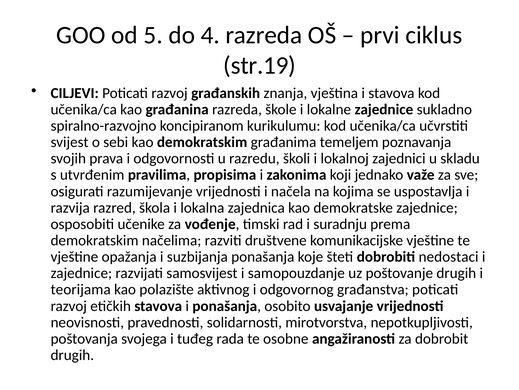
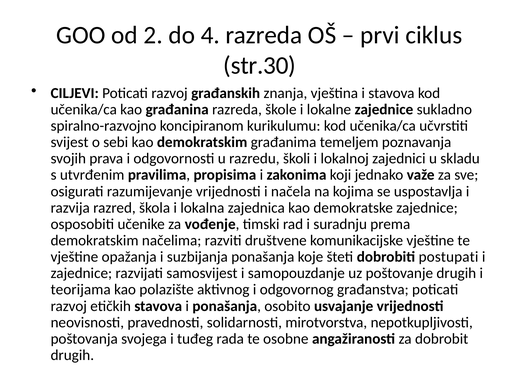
5: 5 -> 2 (153, 35)
str.19: str.19 -> str.30 (260, 65)
nedostaci: nedostaci -> postupati (449, 256)
